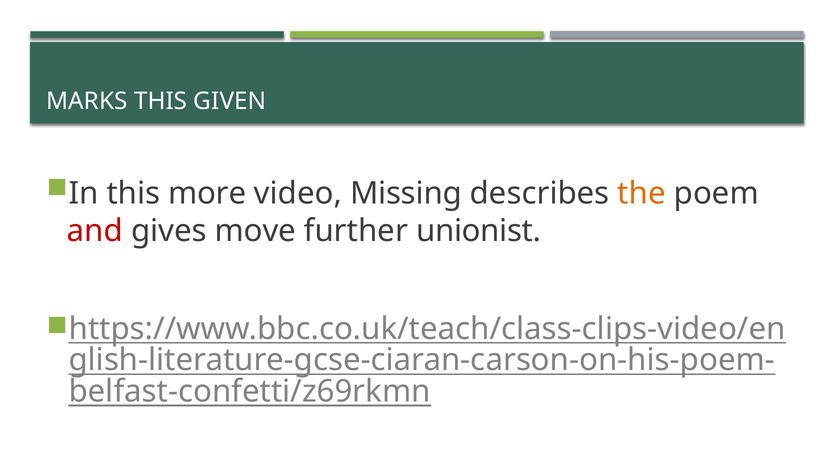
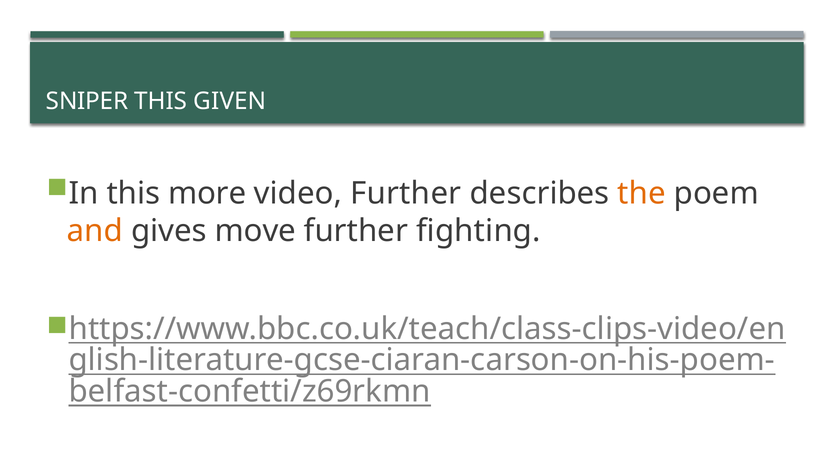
MARKS: MARKS -> SNIPER (87, 101)
video Missing: Missing -> Further (406, 193)
and colour: red -> orange (95, 231)
unionist: unionist -> fighting (478, 231)
